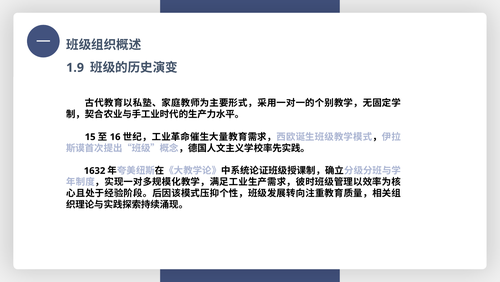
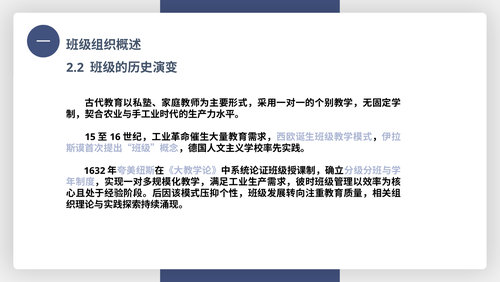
1.9: 1.9 -> 2.2 (75, 68)
